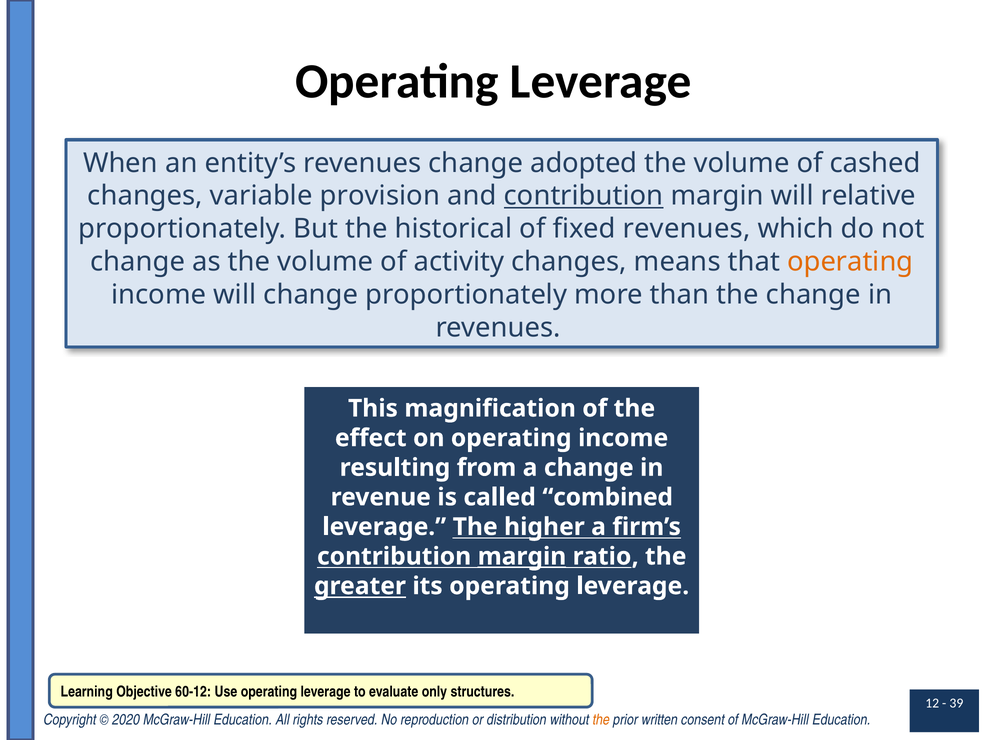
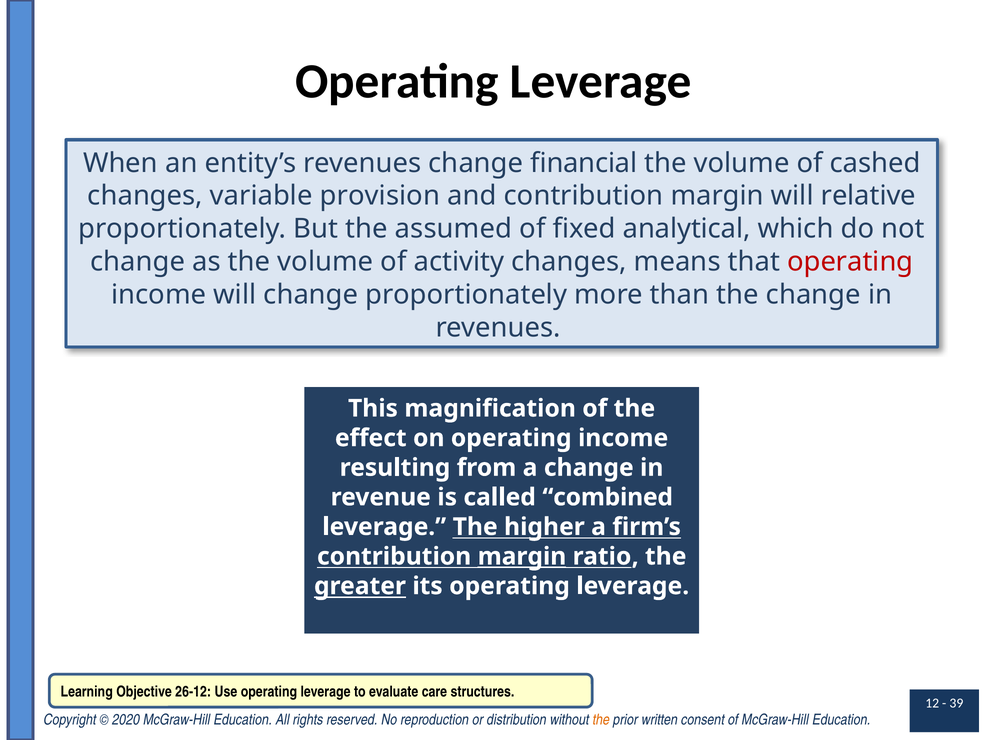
adopted: adopted -> financial (584, 163)
contribution underline: present -> none (584, 196)
historical: historical -> assumed (454, 229)
fixed revenues: revenues -> analytical (687, 229)
operating colour: orange -> red (850, 262)
60-12: 60-12 -> 26-12 (193, 692)
only: only -> care (434, 692)
